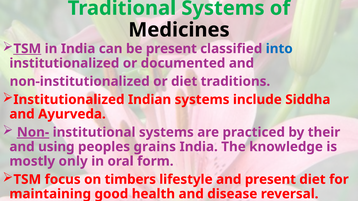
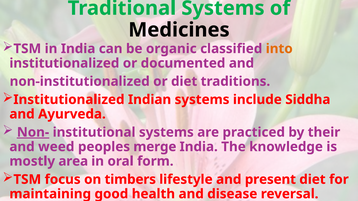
TSM underline: present -> none (27, 49)
be present: present -> organic (171, 49)
into colour: blue -> orange (279, 49)
using: using -> weed (56, 147)
grains: grains -> merge (155, 147)
only: only -> area (73, 161)
